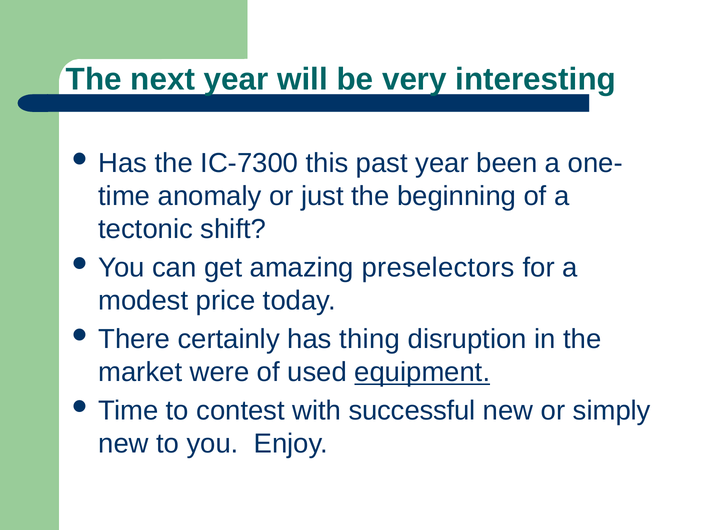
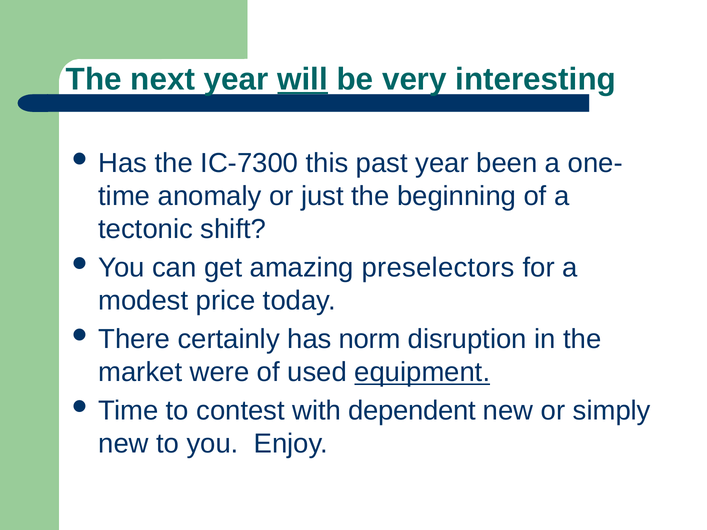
will underline: none -> present (303, 79)
thing: thing -> norm (370, 339)
successful: successful -> dependent (412, 411)
